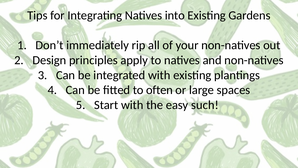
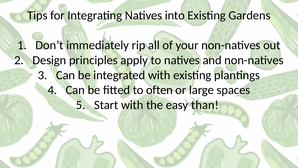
such: such -> than (205, 105)
